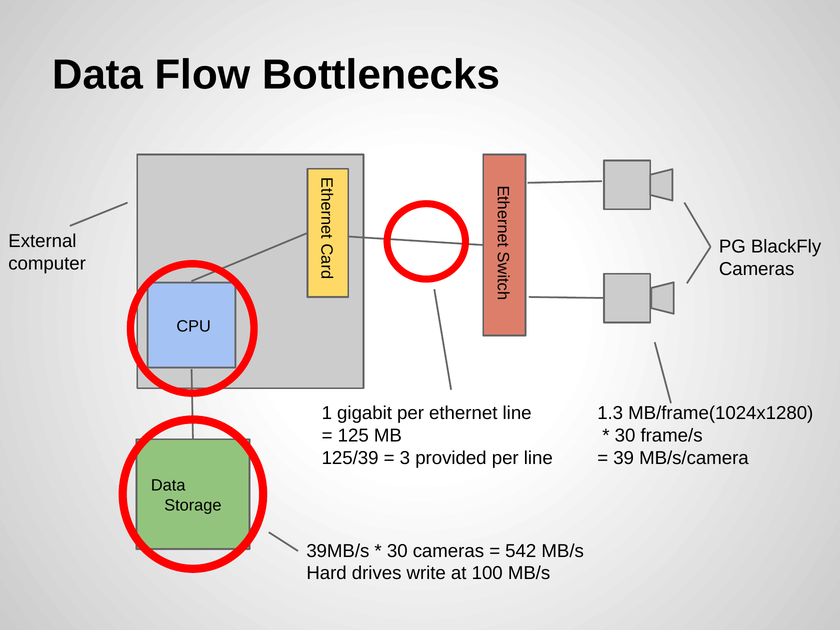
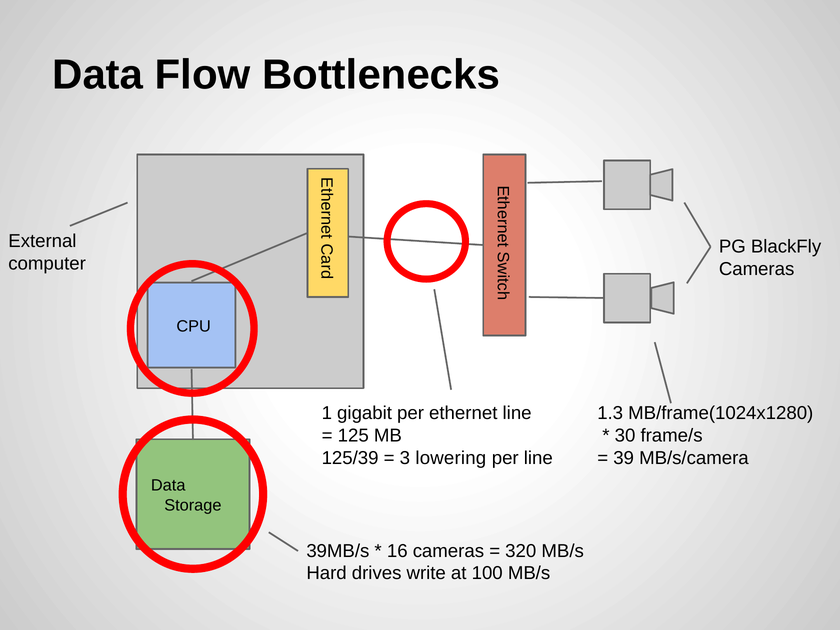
provided: provided -> lowering (451, 458)
30: 30 -> 16 (397, 551)
542: 542 -> 320 (521, 551)
